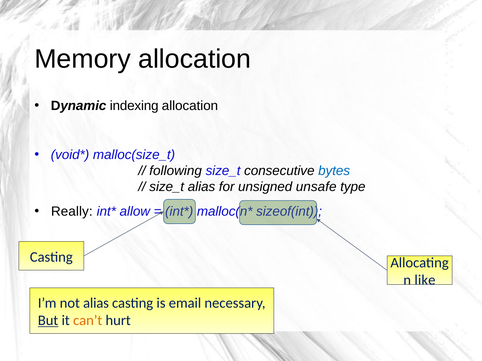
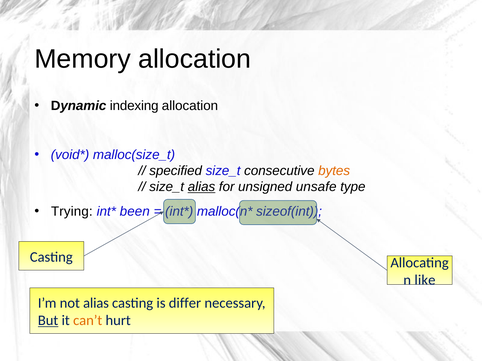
following: following -> specified (176, 171)
bytes colour: blue -> orange (334, 171)
alias underline: none -> present (202, 187)
Really: Really -> Trying (72, 212)
allow: allow -> been (135, 212)
email: email -> differ (185, 303)
